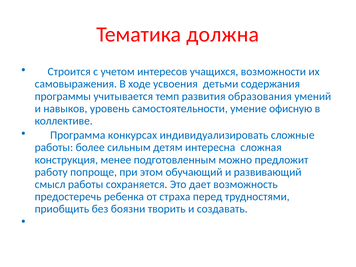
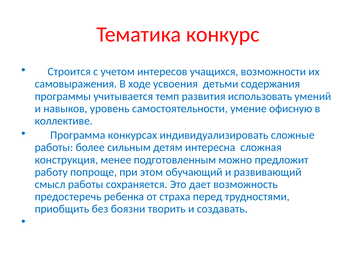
должна: должна -> конкурс (223, 34)
образования: образования -> использовать (260, 96)
